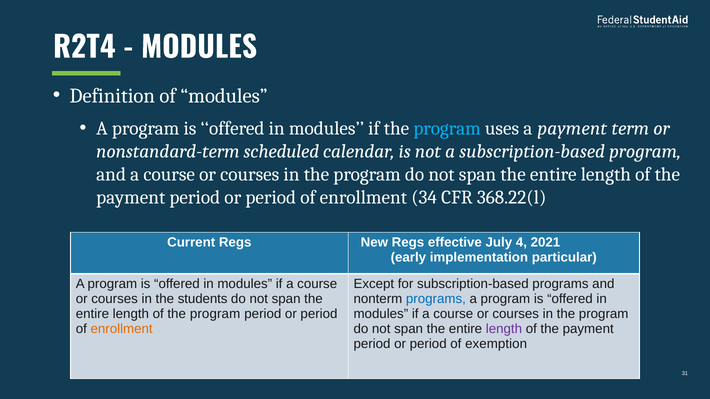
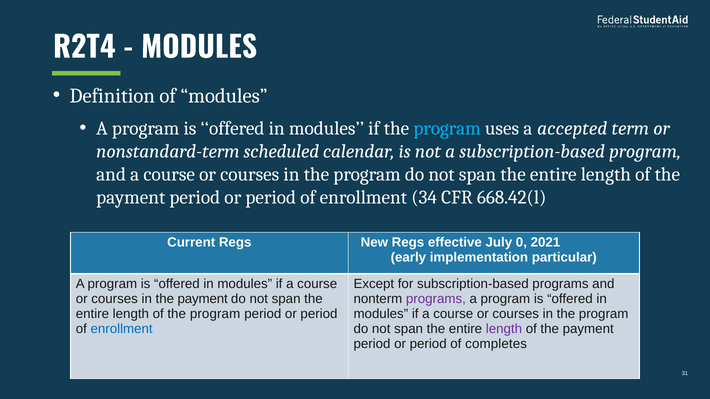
a payment: payment -> accepted (572, 129)
368.22(l: 368.22(l -> 668.42(l (512, 198)
4: 4 -> 0 (521, 243)
in the students: students -> payment (203, 299)
programs colour: blue -> purple (436, 299)
enrollment colour: orange -> blue (122, 329)
exemption: exemption -> completes (496, 344)
